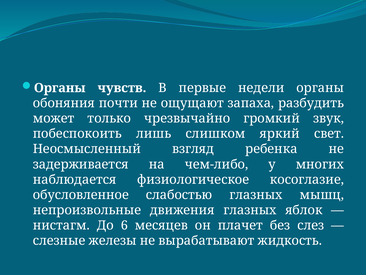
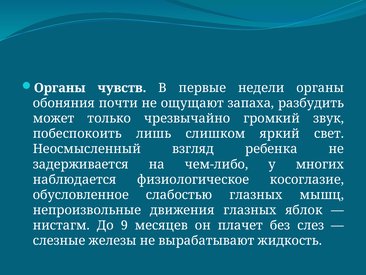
6: 6 -> 9 (124, 225)
